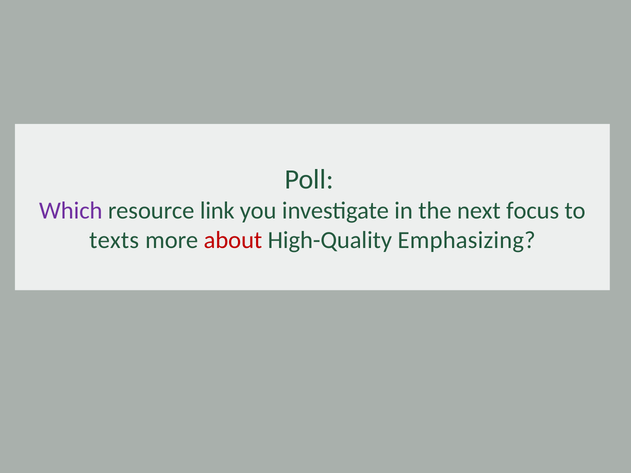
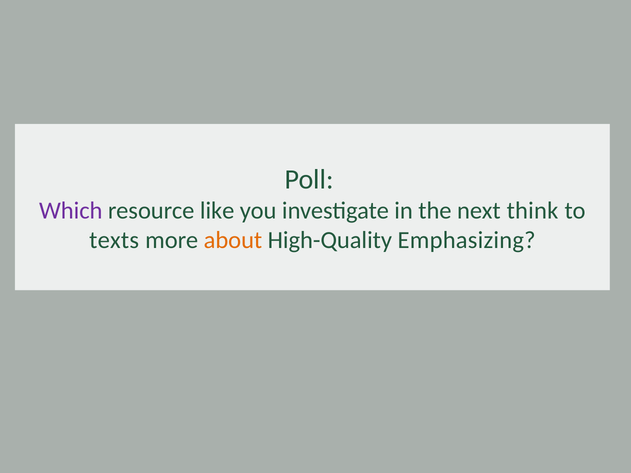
link: link -> like (217, 211)
focus: focus -> think (532, 211)
about colour: red -> orange (233, 240)
